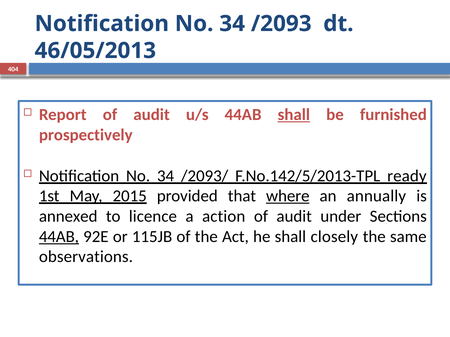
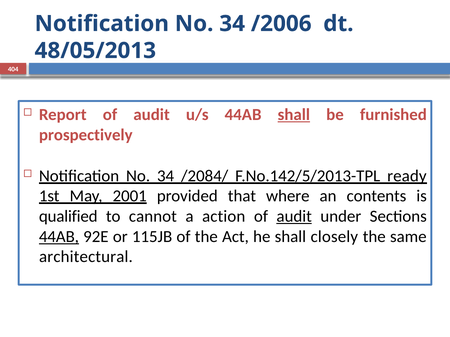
/2093: /2093 -> /2006 (281, 24)
46/05/2013: 46/05/2013 -> 48/05/2013 (95, 51)
/2093/: /2093/ -> /2084/ (205, 176)
2015: 2015 -> 2001 (130, 196)
where underline: present -> none (288, 196)
annually: annually -> contents (376, 196)
annexed: annexed -> qualified (68, 217)
licence: licence -> cannot (153, 217)
audit underline: none -> present (294, 217)
observations: observations -> architectural (86, 257)
